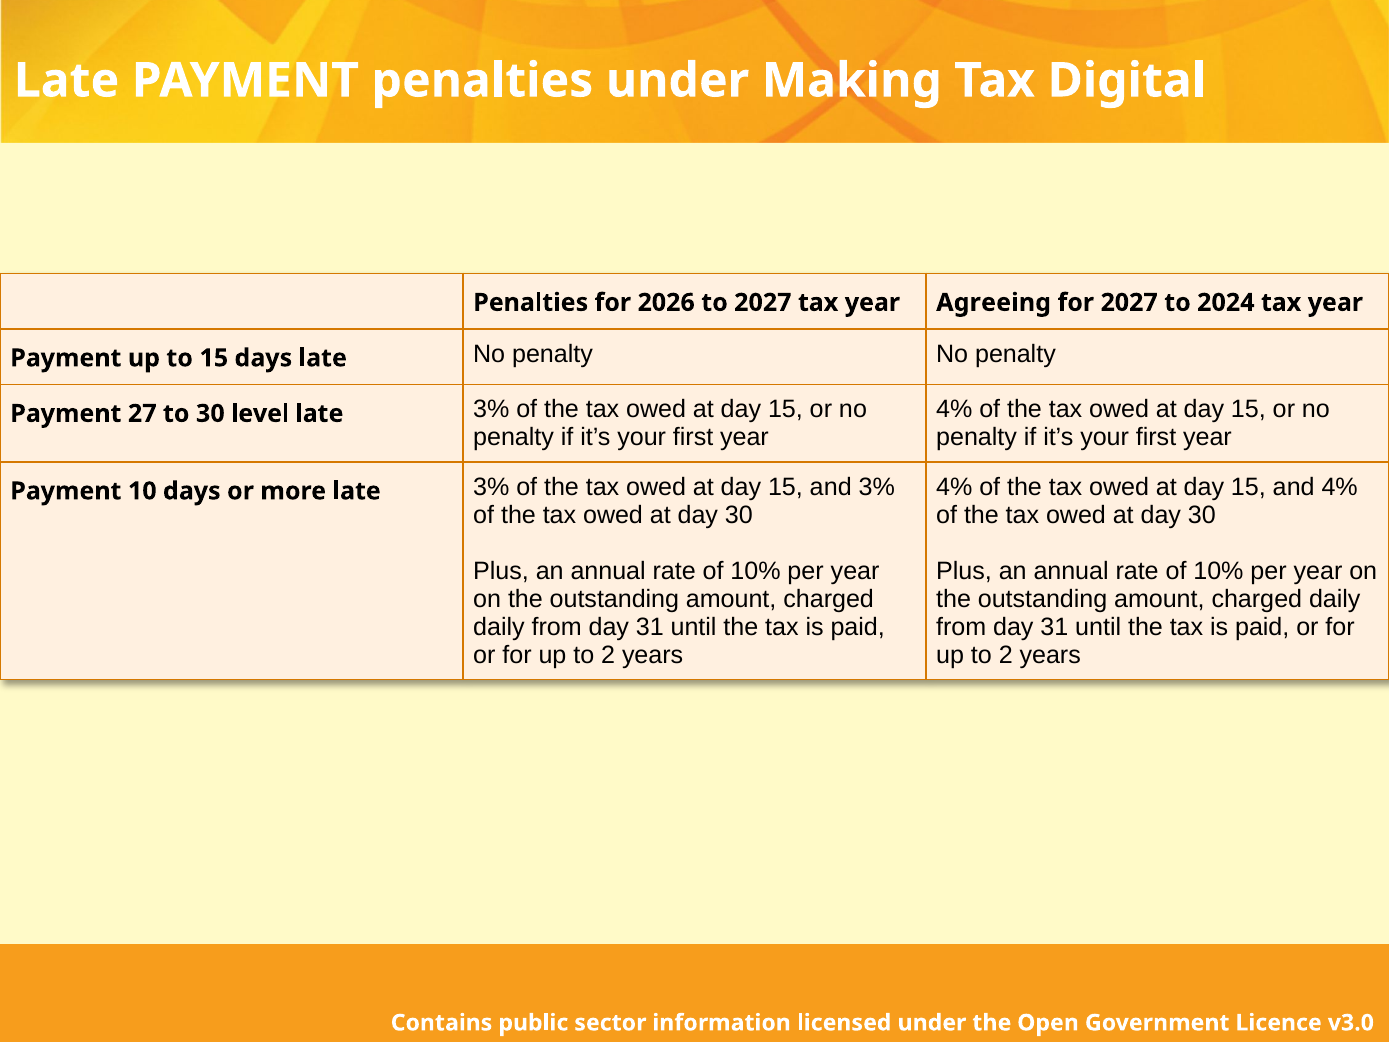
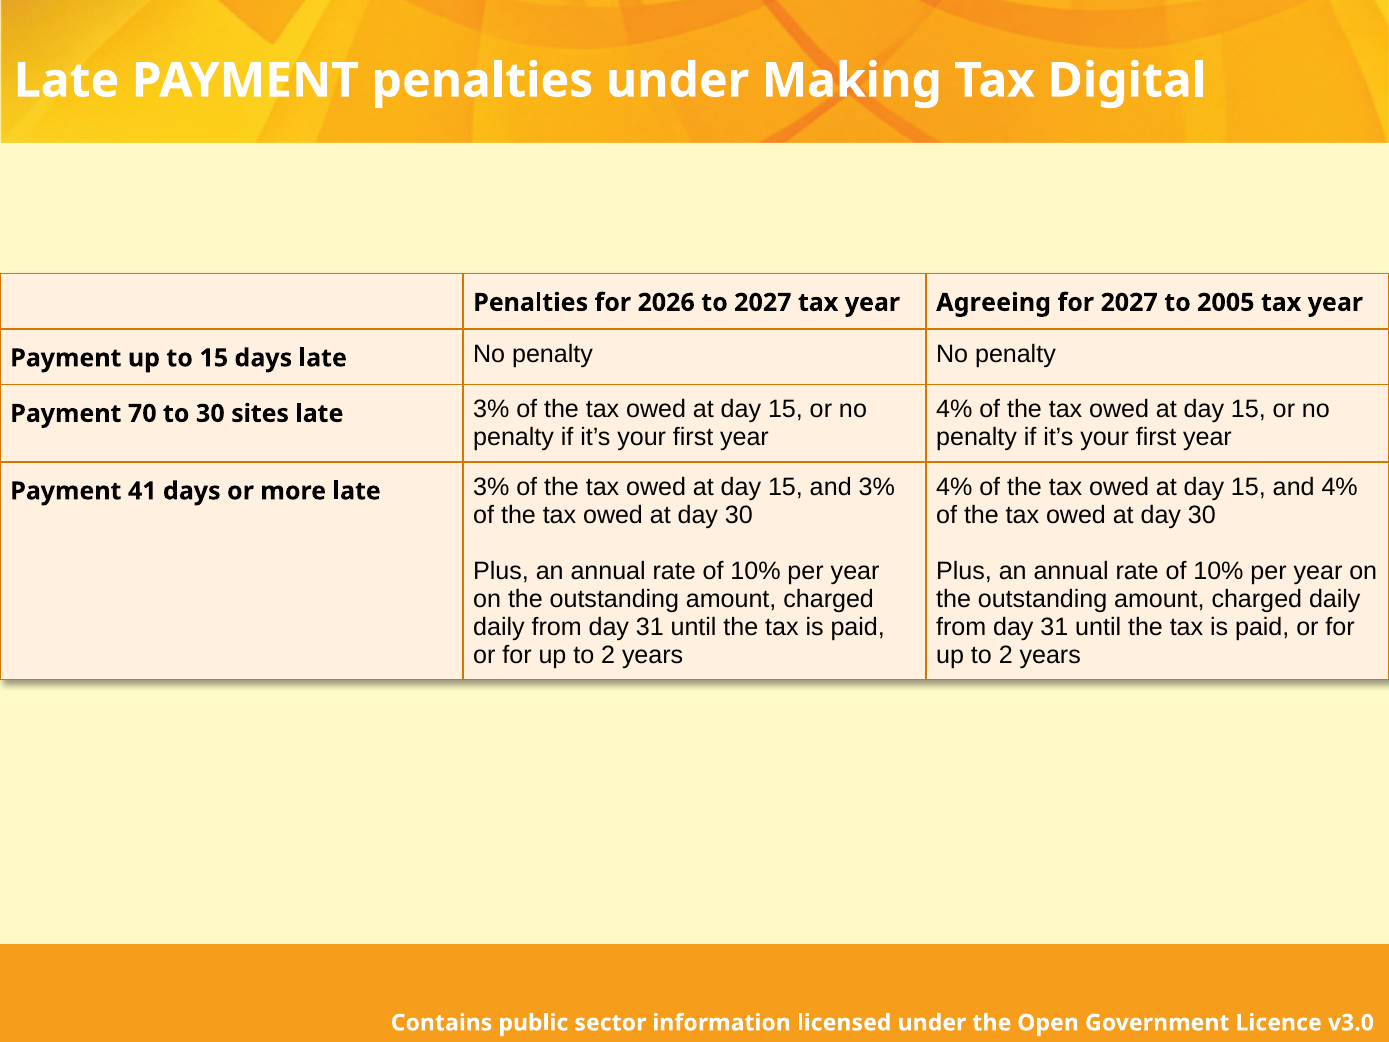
2024: 2024 -> 2005 (1226, 302)
27: 27 -> 70 (142, 414)
level: level -> sites (260, 414)
10: 10 -> 41 (142, 491)
